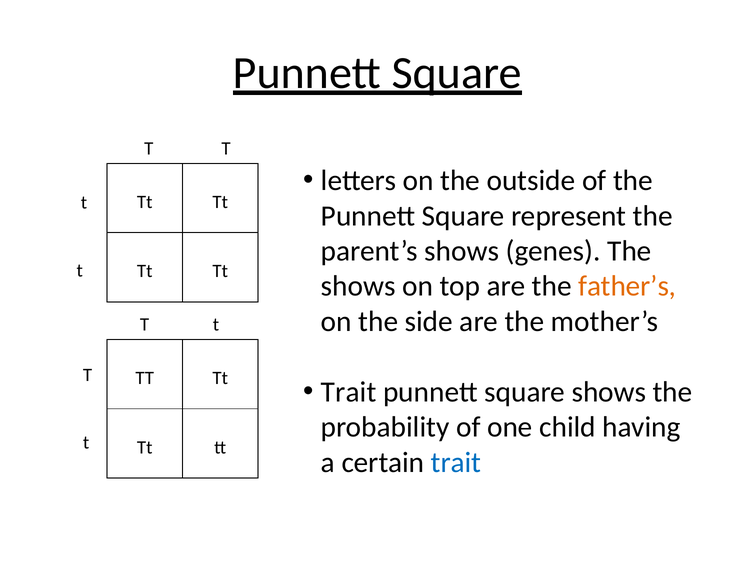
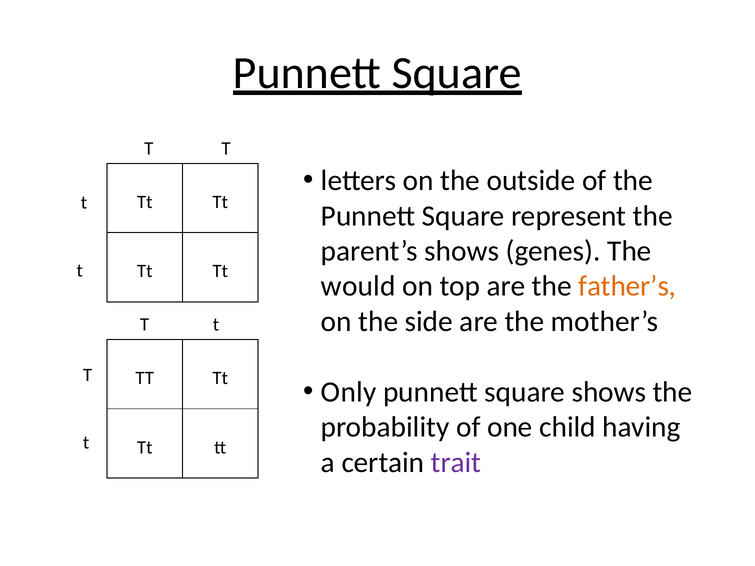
shows: shows -> would (358, 286)
Trait: Trait -> Only (349, 392)
trait colour: blue -> purple (456, 463)
